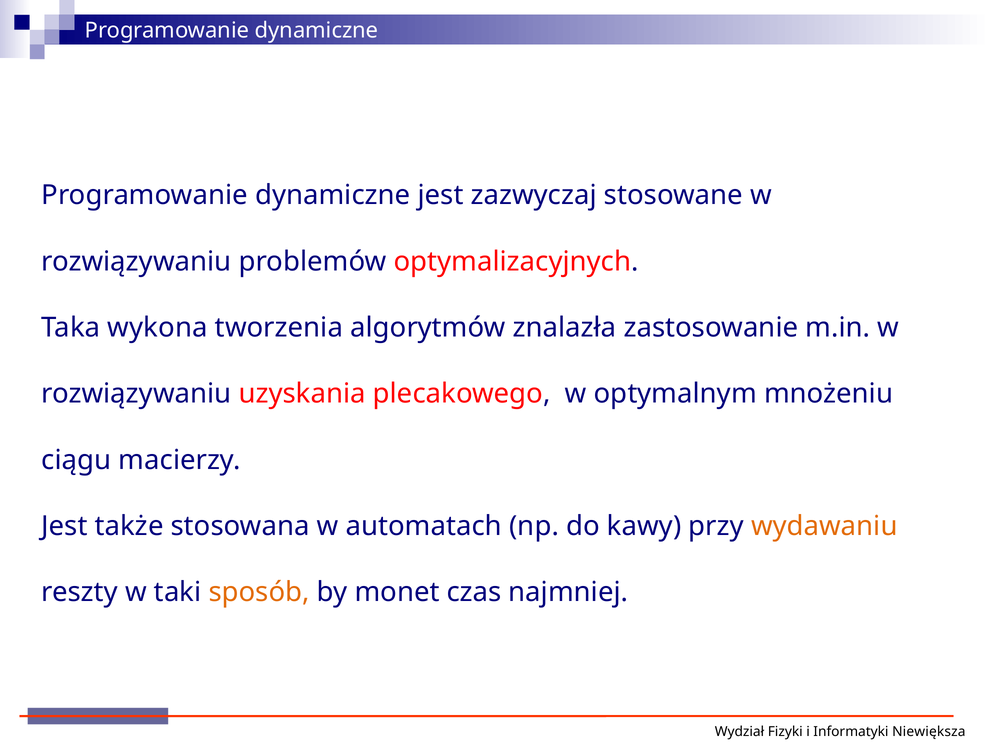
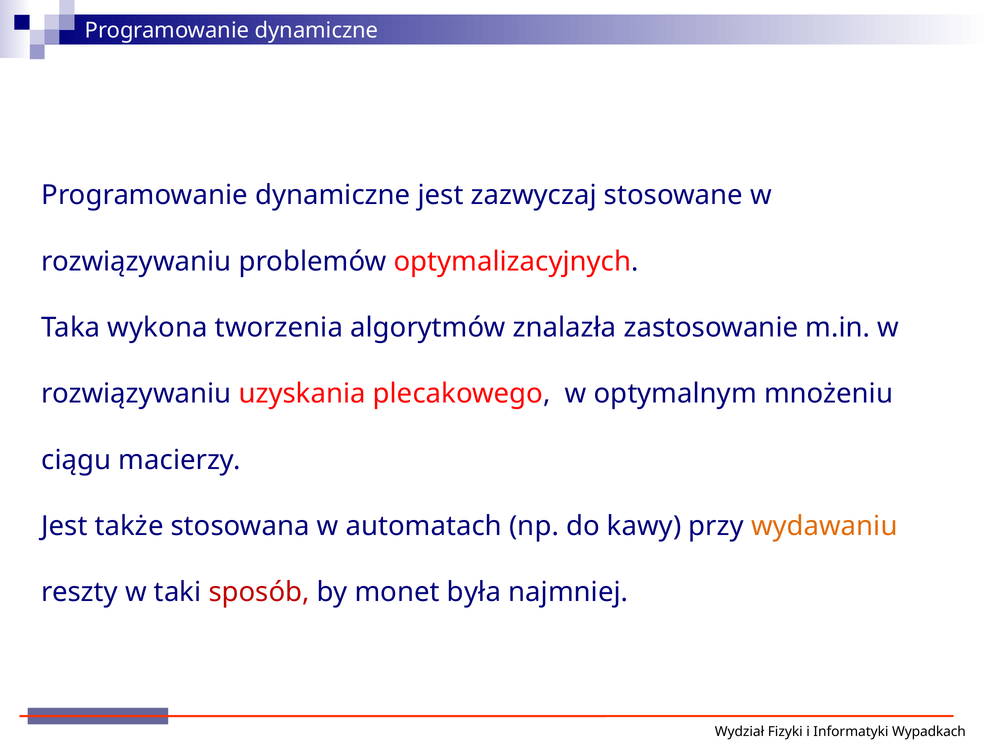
sposób colour: orange -> red (259, 592)
czas: czas -> była (474, 592)
Niewiększa: Niewiększa -> Wypadkach (929, 732)
